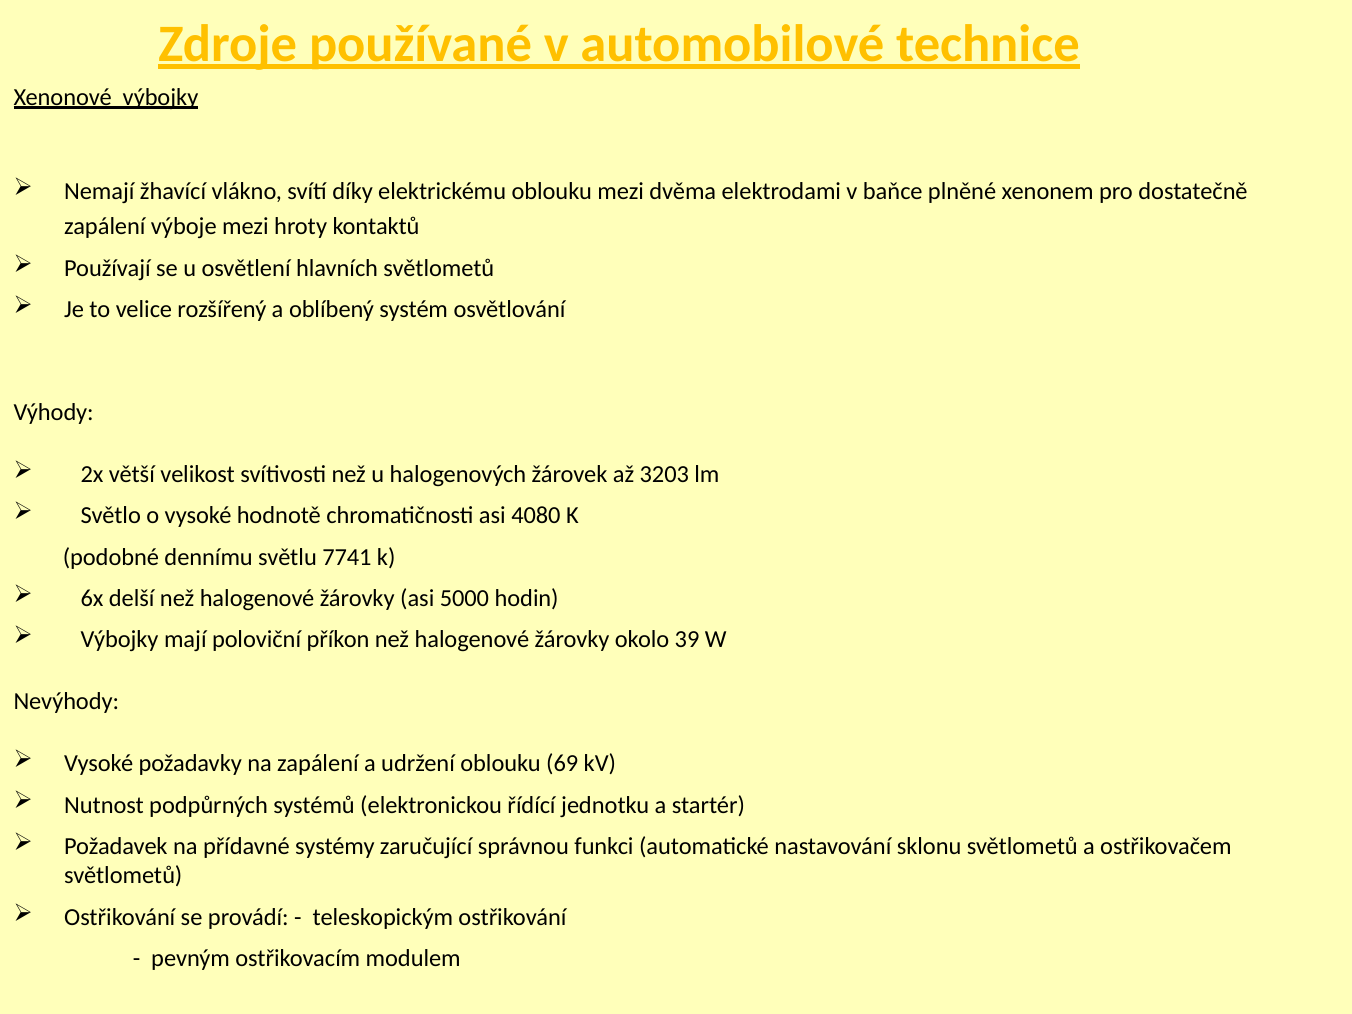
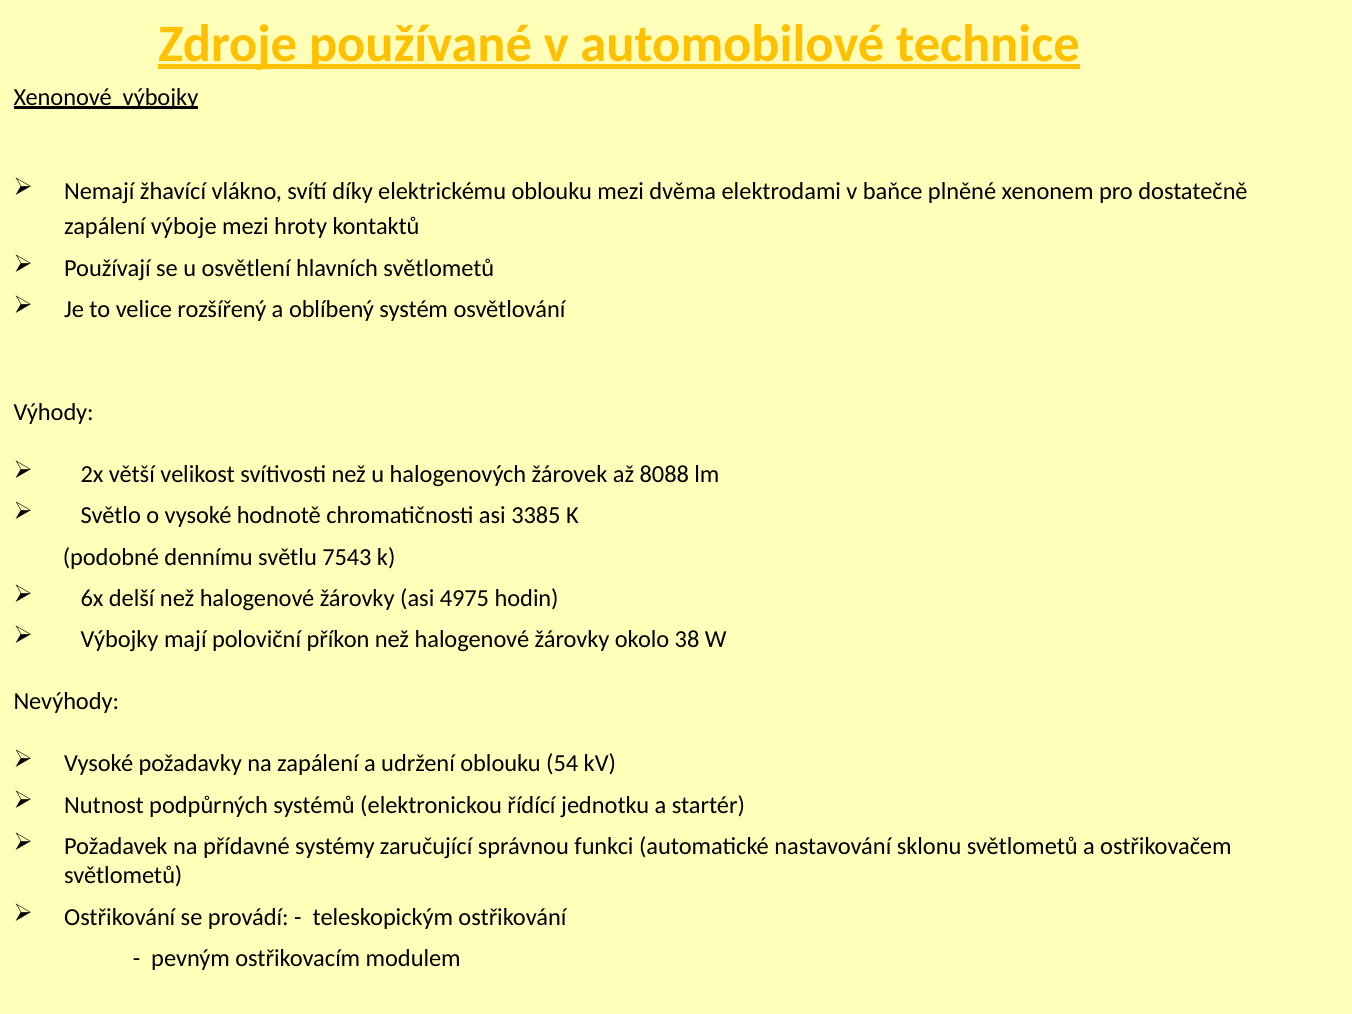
3203: 3203 -> 8088 (664, 474)
4080: 4080 -> 3385 (536, 516)
7741: 7741 -> 7543 (347, 557)
5000: 5000 -> 4975 (464, 599)
39: 39 -> 38 (687, 640)
69: 69 -> 54 (562, 764)
